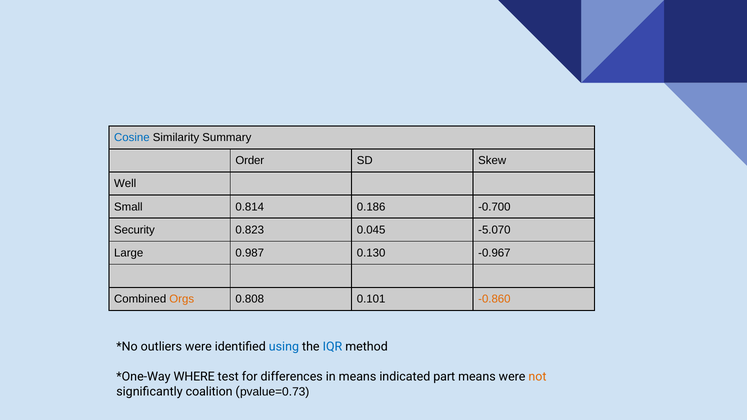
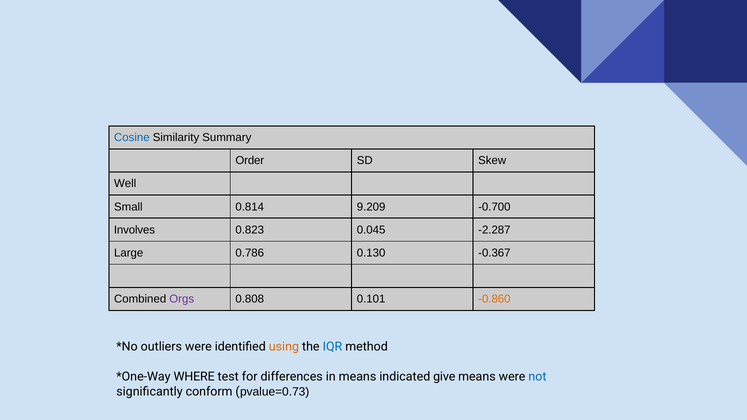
0.186: 0.186 -> 9.209 (371, 207)
Security: Security -> Involves (134, 230)
-5.070: -5.070 -> -2.287 (494, 230)
0.987: 0.987 -> 0.786 (250, 253)
-0.967: -0.967 -> -0.367 (494, 253)
Orgs colour: orange -> purple (182, 299)
using colour: blue -> orange (284, 347)
part: part -> give (444, 377)
not colour: orange -> blue (537, 377)
coalition: coalition -> conform (209, 392)
